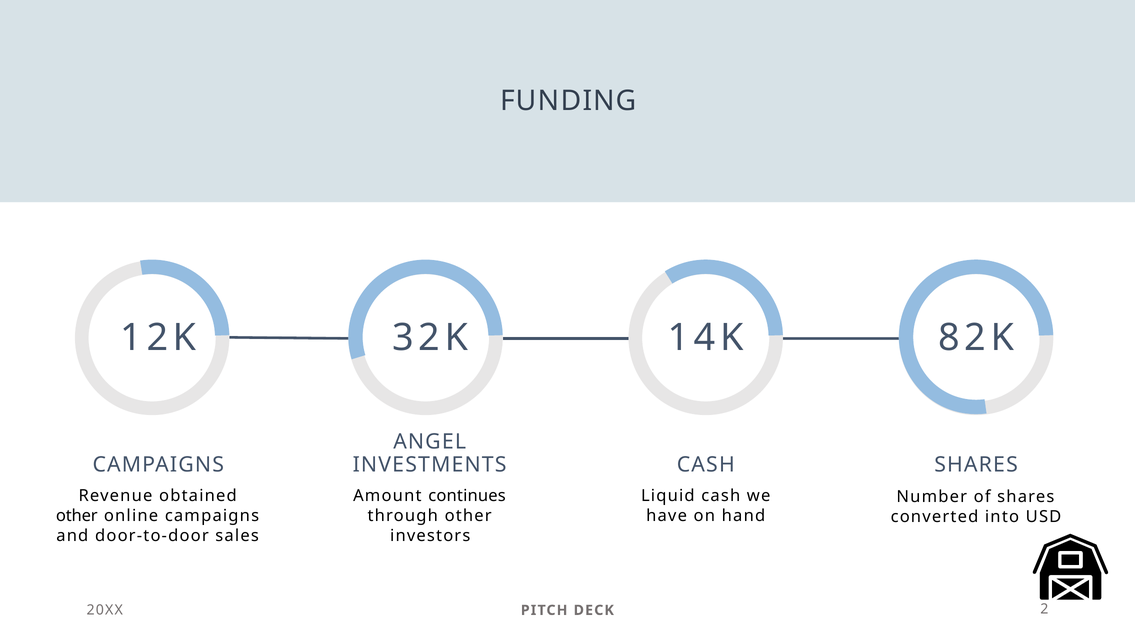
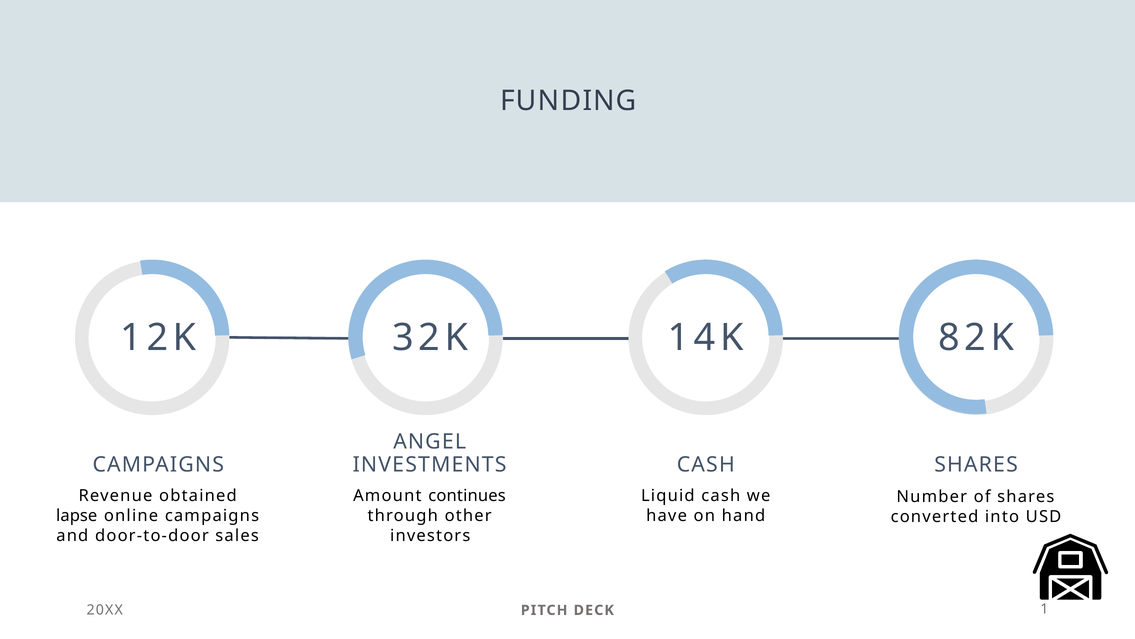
other: other -> lapse (77, 515)
2: 2 -> 1 (1044, 609)
